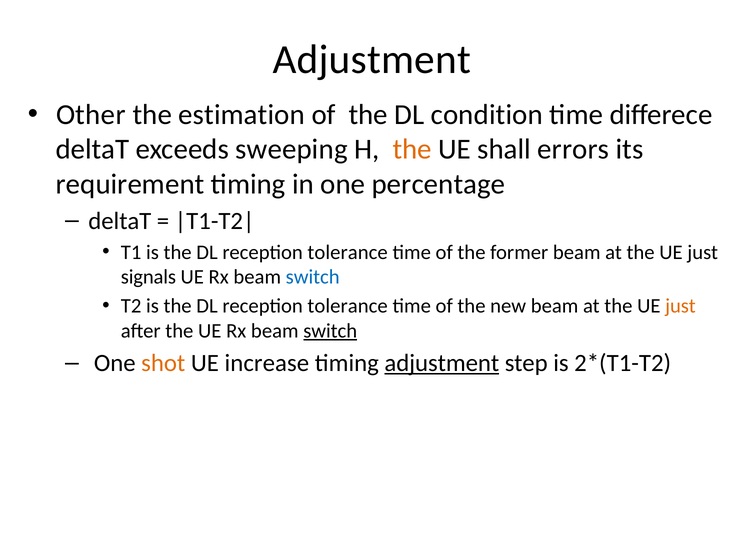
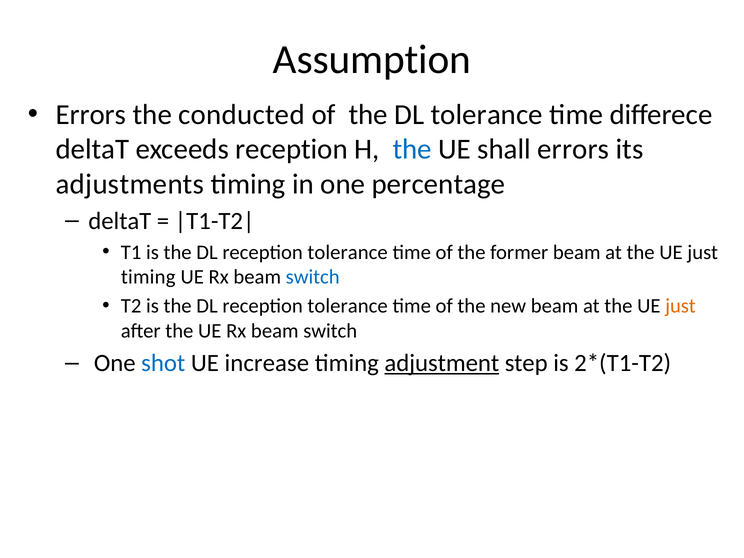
Adjustment: Adjustment -> Assumption (372, 60)
Other: Other -> Errors (91, 115)
estimation: estimation -> conducted (242, 115)
DL condition: condition -> tolerance (487, 115)
exceeds sweeping: sweeping -> reception (292, 149)
the colour: orange -> blue (412, 149)
requirement: requirement -> adjustments (130, 184)
signals: signals -> timing (148, 277)
switch underline: present -> none (330, 331)
shot colour: orange -> blue (163, 363)
